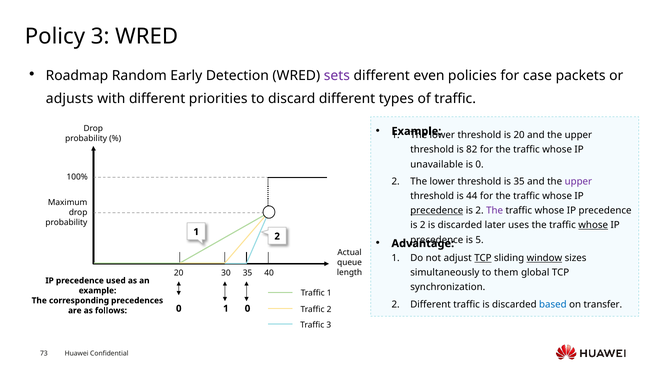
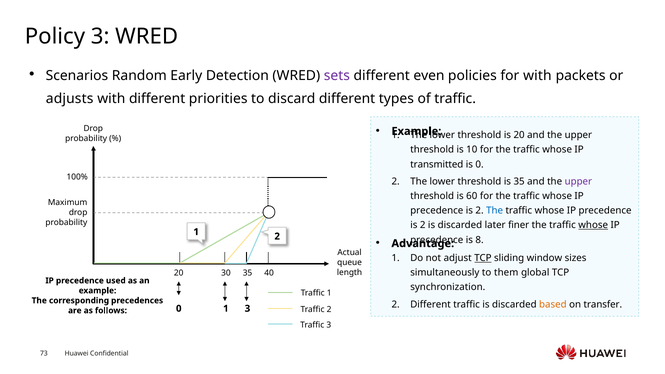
Roadmap: Roadmap -> Scenarios (77, 76)
for case: case -> with (537, 76)
82: 82 -> 10 (472, 150)
unavailable: unavailable -> transmitted (437, 164)
44: 44 -> 60 (472, 196)
precedence underline: present -> none (437, 211)
The colour: purple -> blue (495, 211)
uses: uses -> finer (519, 225)
5: 5 -> 8 (480, 240)
window underline: present -> none (544, 258)
based colour: blue -> orange (553, 305)
1 0: 0 -> 3 (247, 309)
